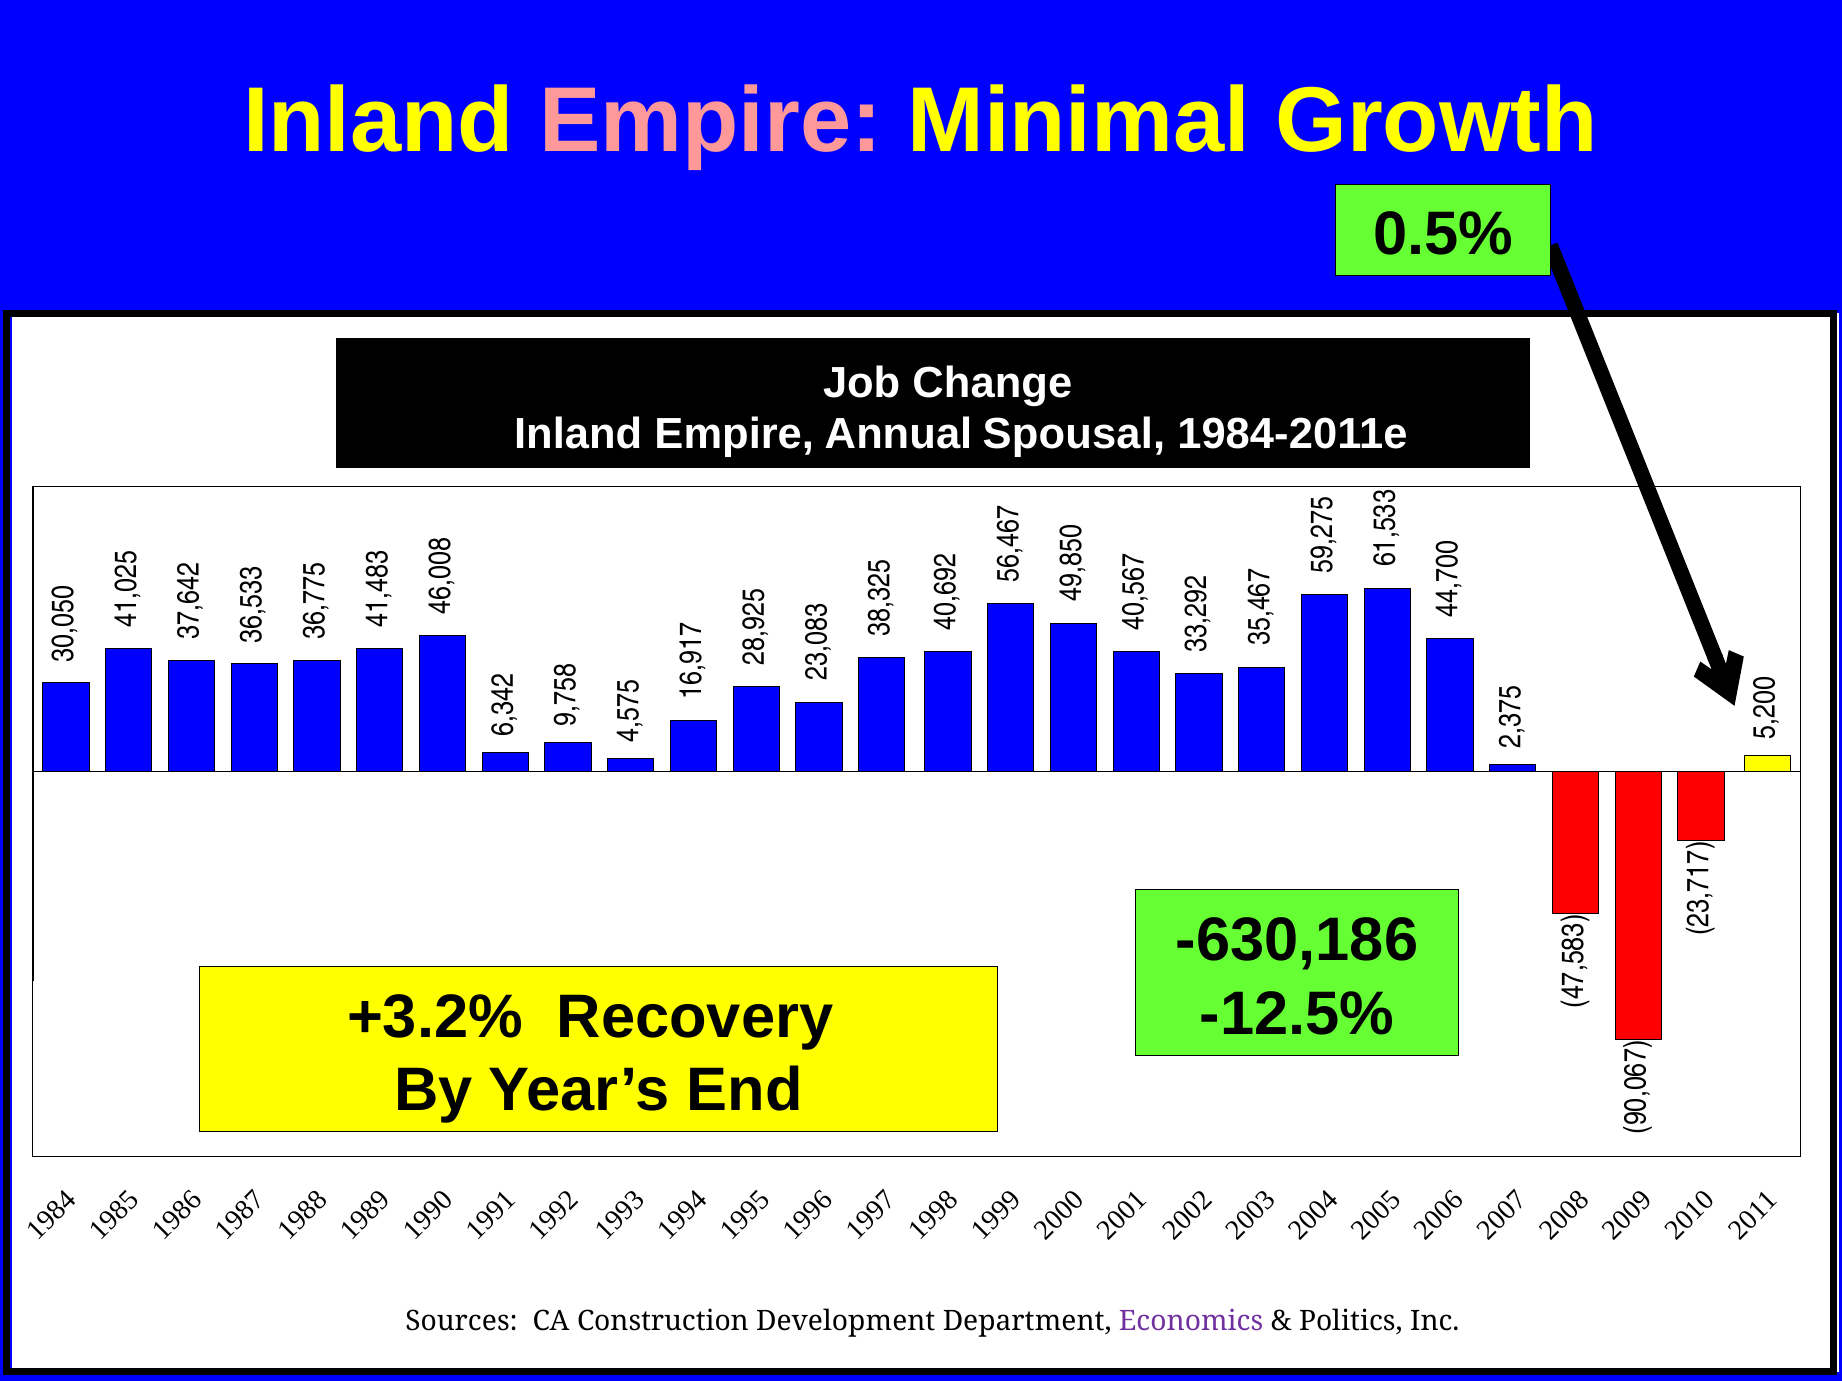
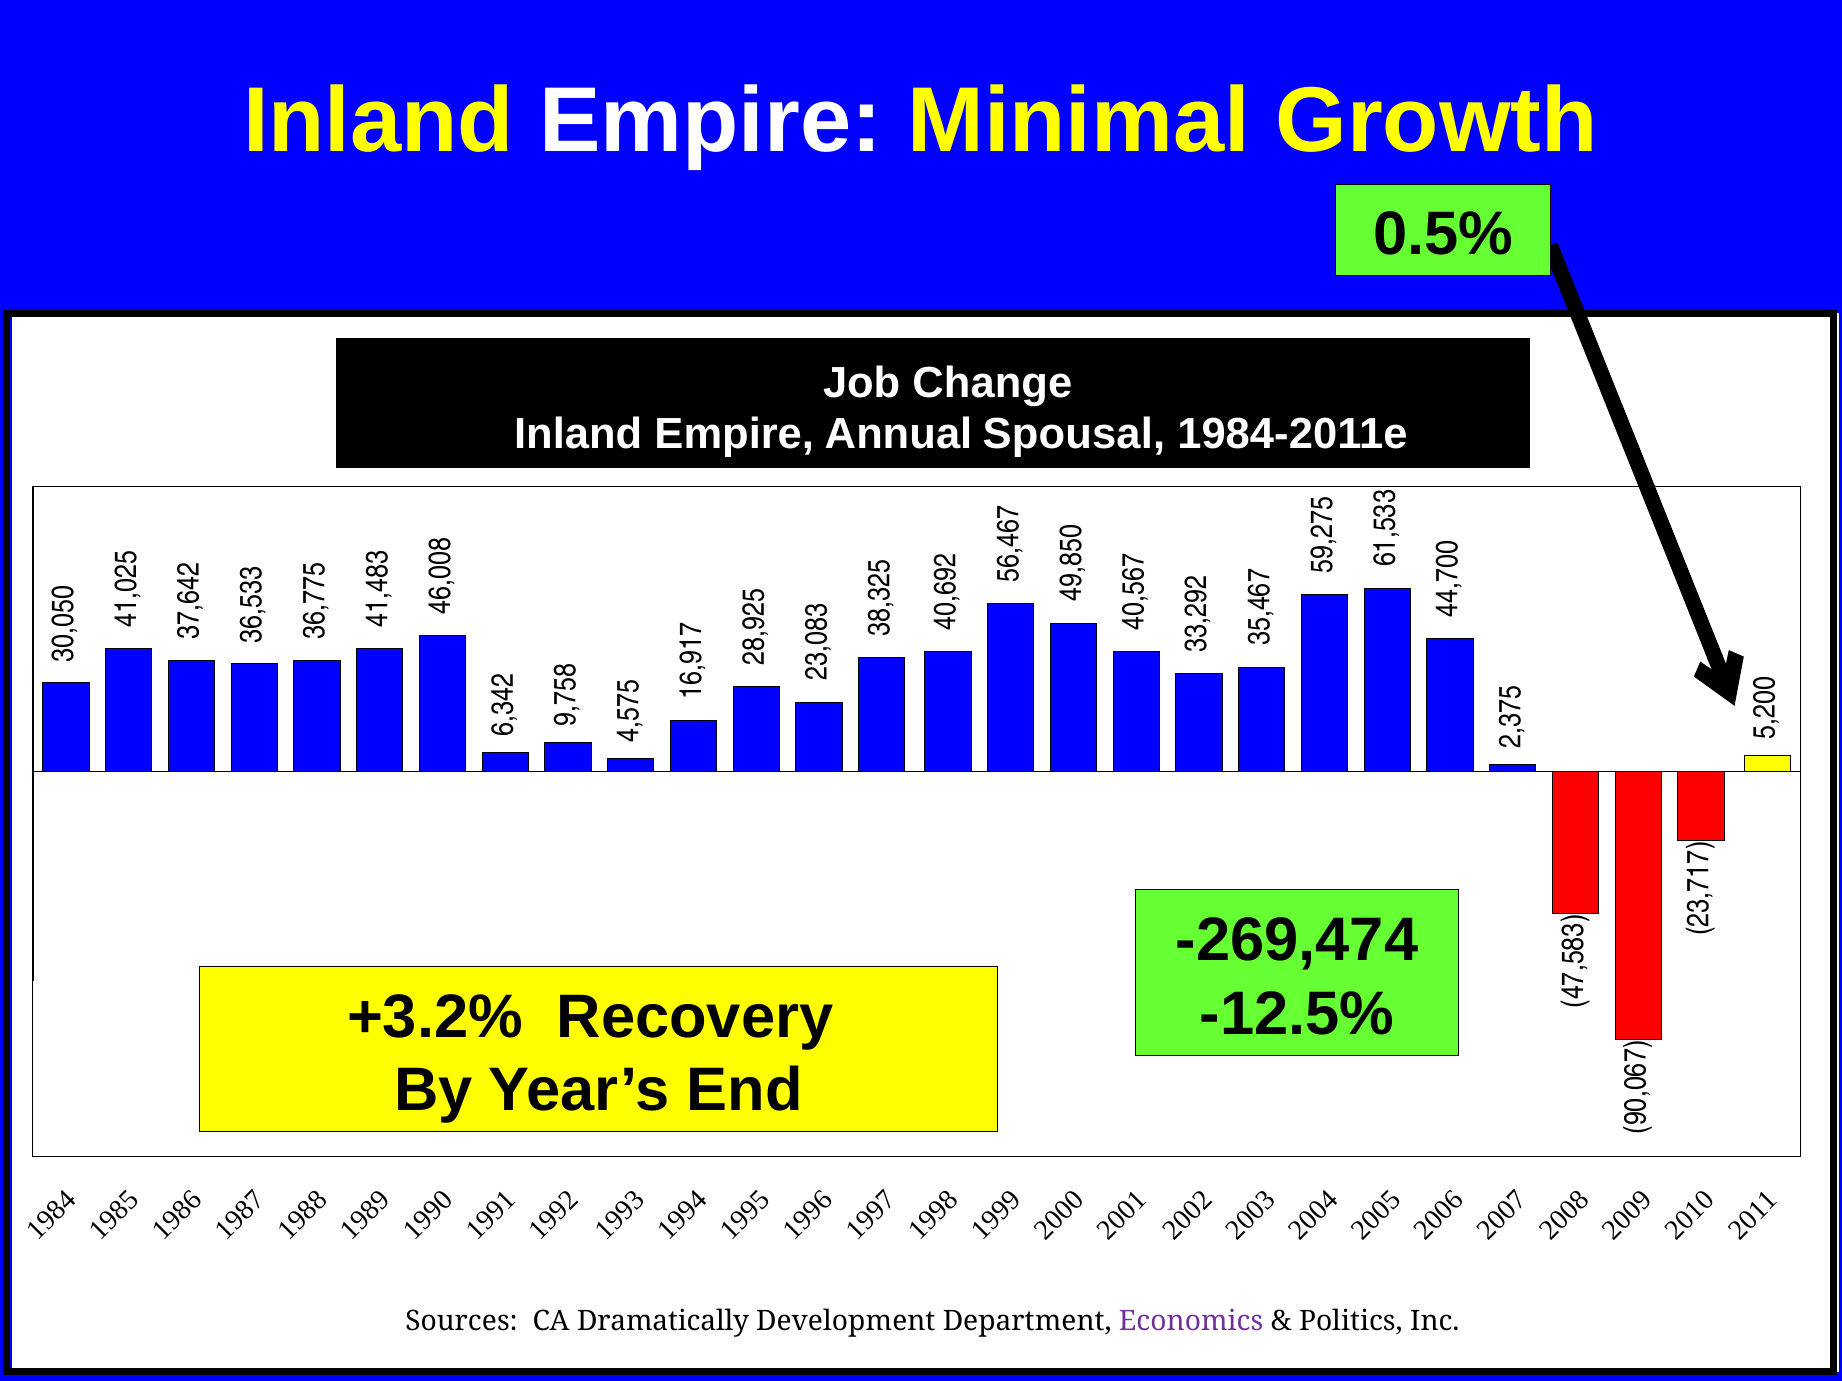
Empire colour: pink -> white (711, 122)
-630,186: -630,186 -> -269,474 (1297, 940)
Construction: Construction -> Dramatically (663, 1322)
